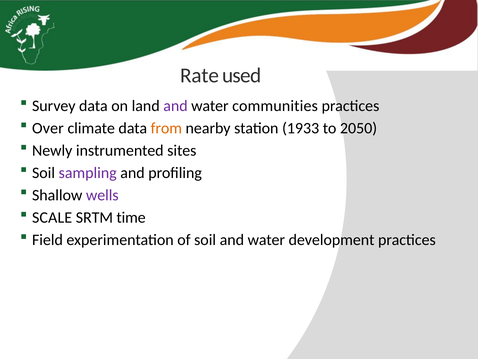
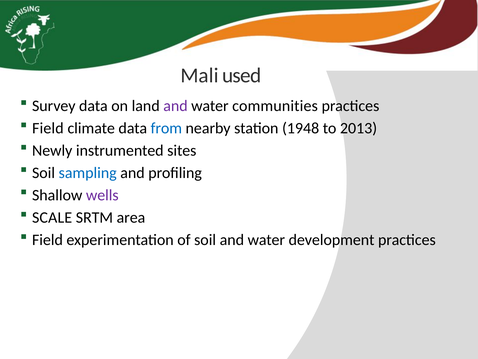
Rate: Rate -> Mali (200, 75)
Over: Over -> Field (48, 128)
from colour: orange -> blue (166, 128)
1933: 1933 -> 1948 (301, 128)
2050: 2050 -> 2013 (359, 128)
sampling colour: purple -> blue (88, 173)
time: time -> area (131, 217)
